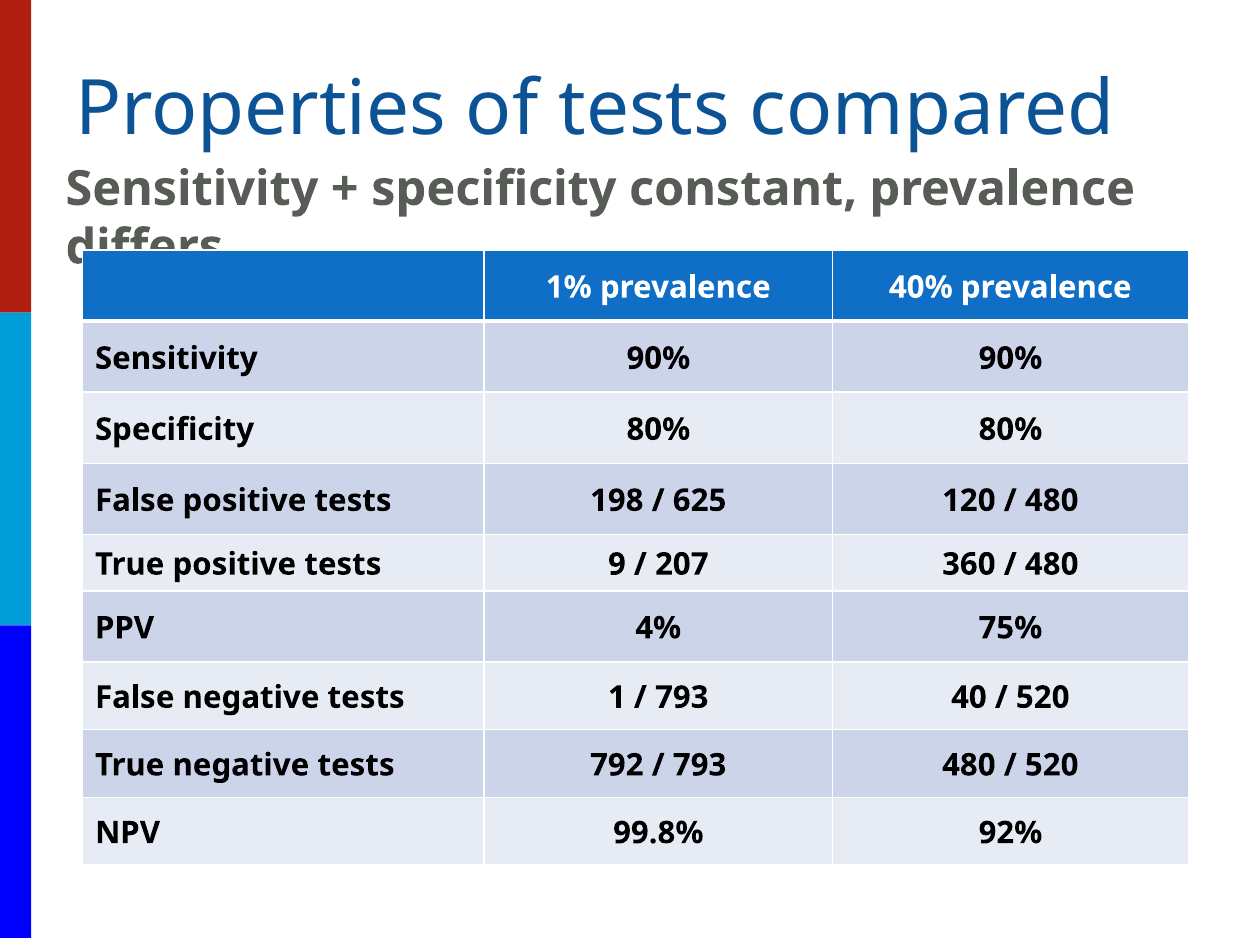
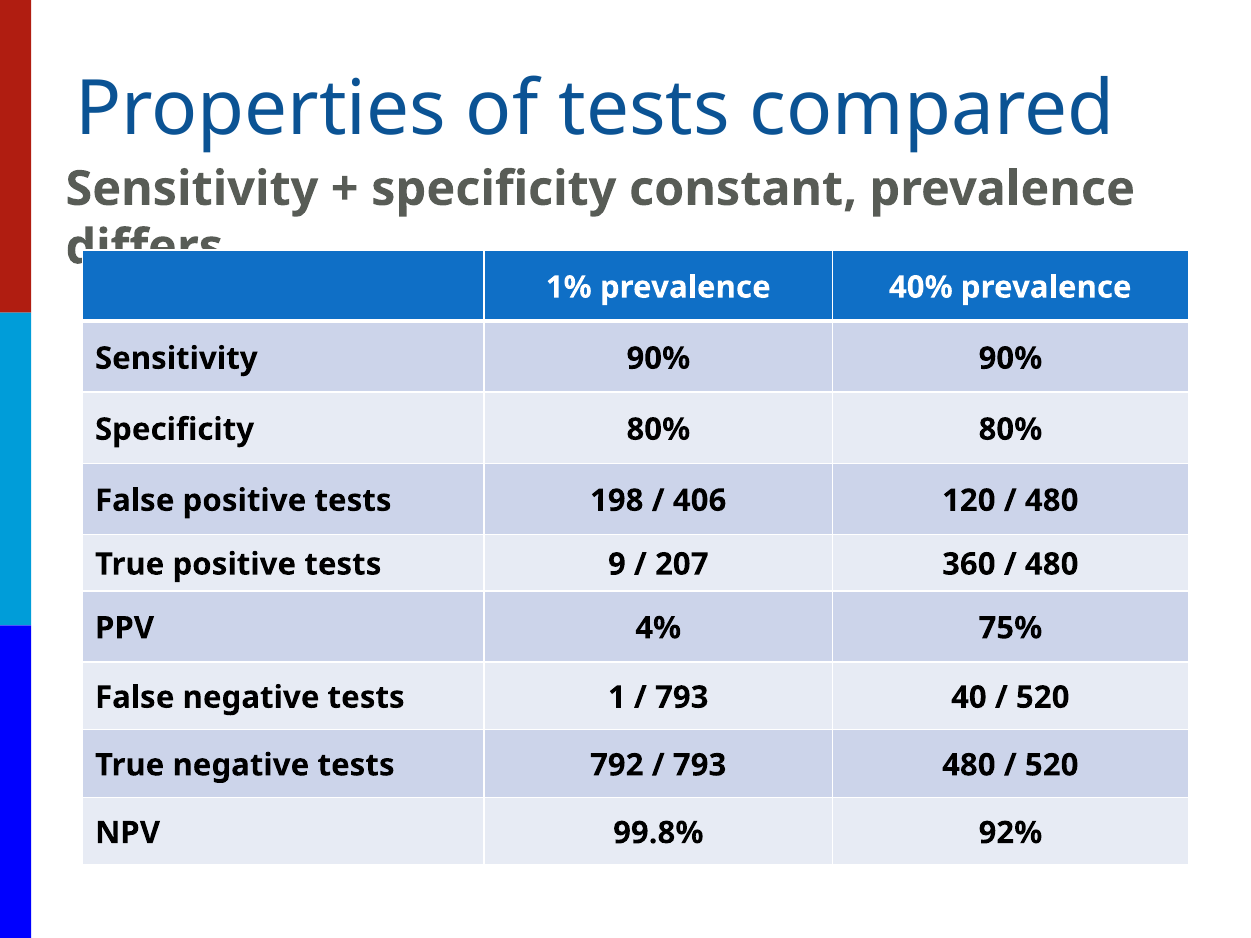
625: 625 -> 406 (700, 501)
